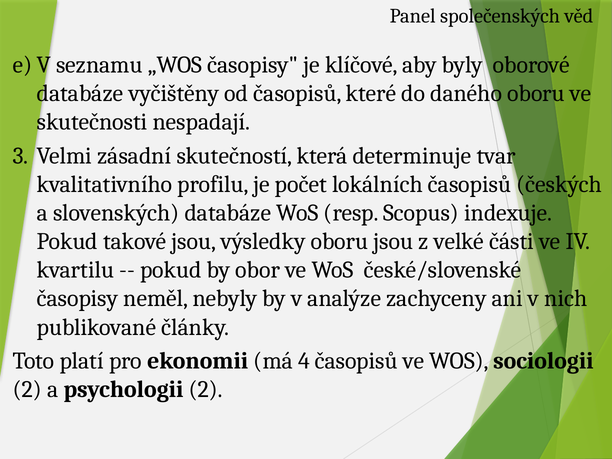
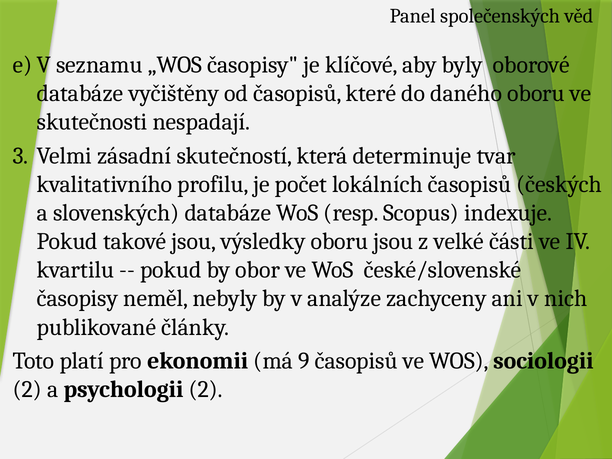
4: 4 -> 9 (304, 361)
